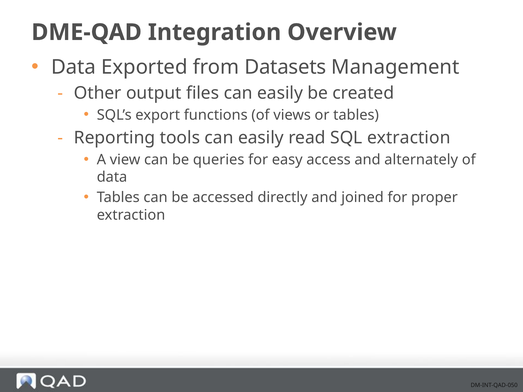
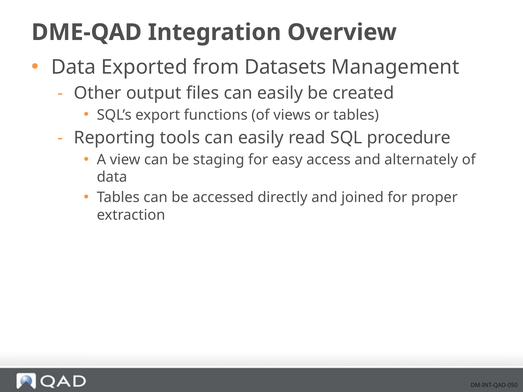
SQL extraction: extraction -> procedure (409, 138)
queries: queries -> staging (219, 160)
